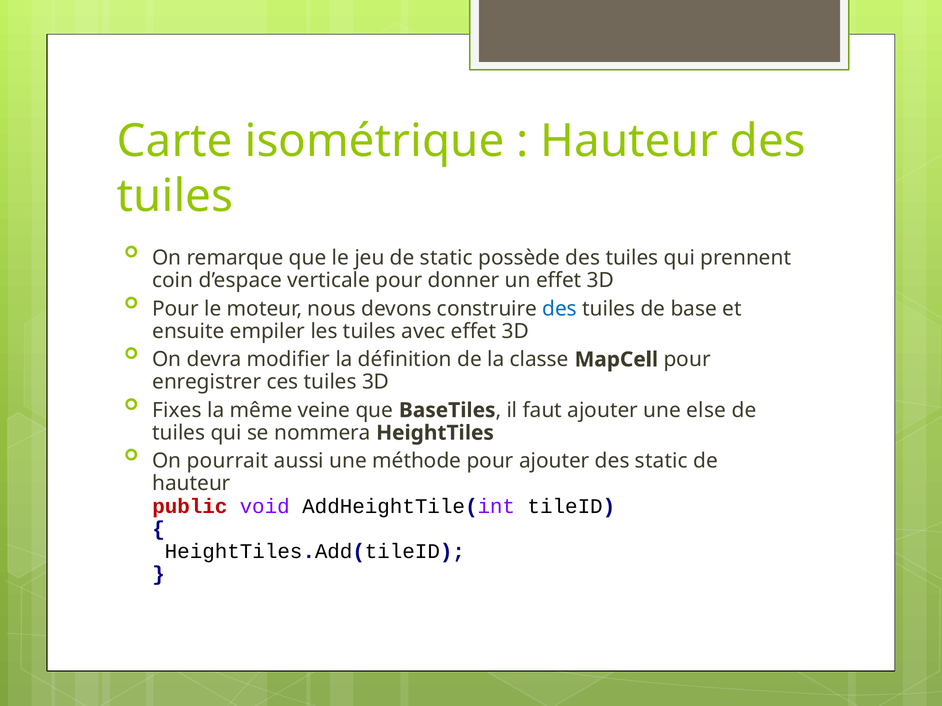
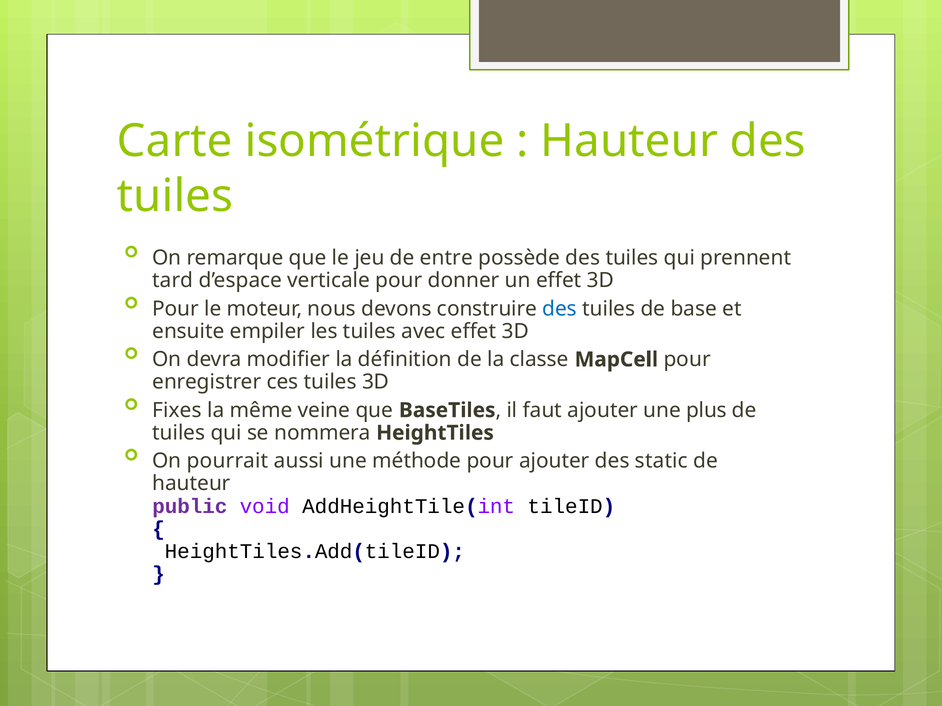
de static: static -> entre (446, 258)
coin: coin -> tard (173, 281)
else: else -> plus (706, 411)
public colour: red -> purple (190, 507)
